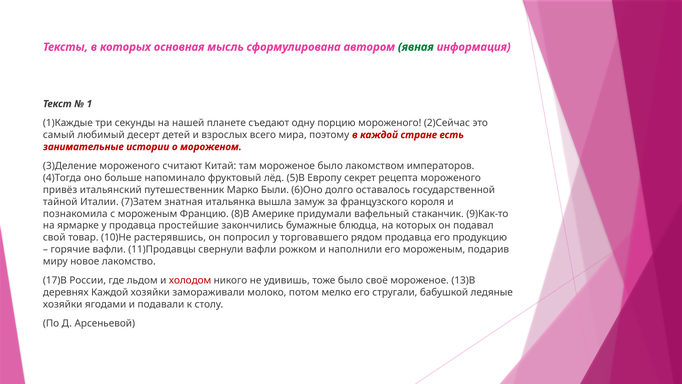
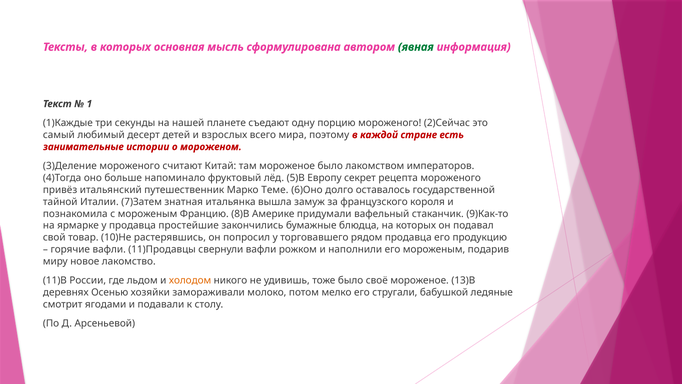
Были: Были -> Теме (275, 190)
17)В: 17)В -> 11)В (55, 280)
холодом colour: red -> orange (190, 280)
деревнях Каждой: Каждой -> Осенью (110, 292)
хозяйки: хозяйки -> смотрит (63, 304)
